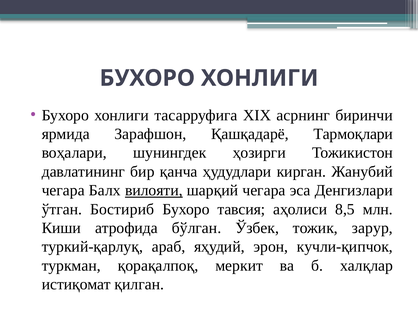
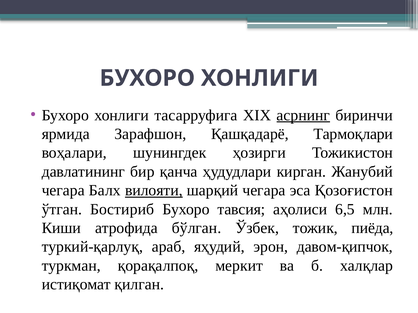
асрнинг underline: none -> present (303, 115)
Денгизлари: Денгизлари -> Қозоғистон (354, 191)
8,5: 8,5 -> 6,5 (345, 210)
зарур: зарур -> пиёда (373, 228)
кучли-қипчок: кучли-қипчок -> давом-қипчок (345, 247)
